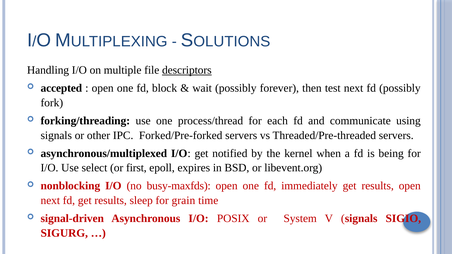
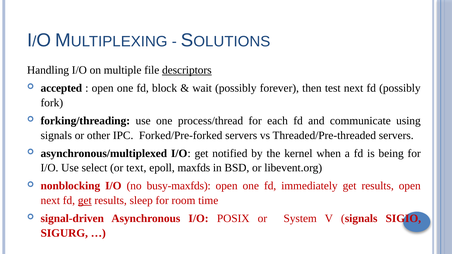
first: first -> text (136, 168)
expires: expires -> maxfds (194, 168)
get underline: none -> present (85, 201)
grain: grain -> room (183, 201)
